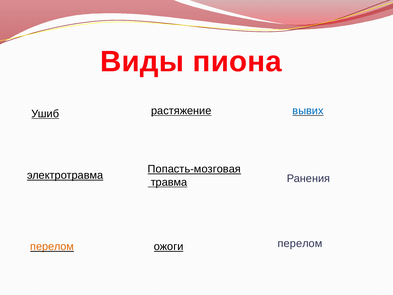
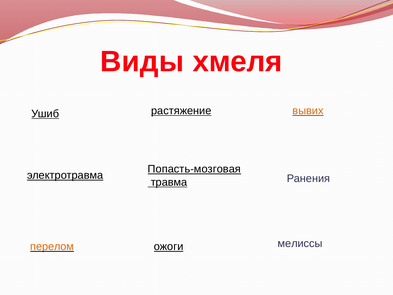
пиона: пиона -> хмеля (238, 62)
вывих colour: blue -> orange (308, 111)
ожоги перелом: перелом -> мелиссы (300, 243)
